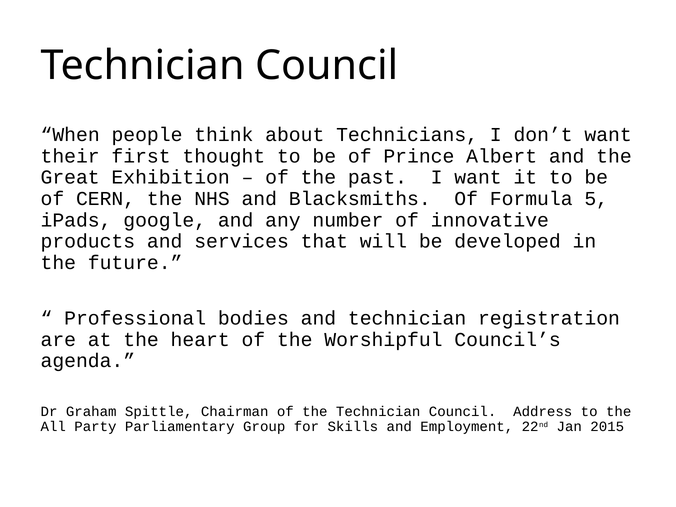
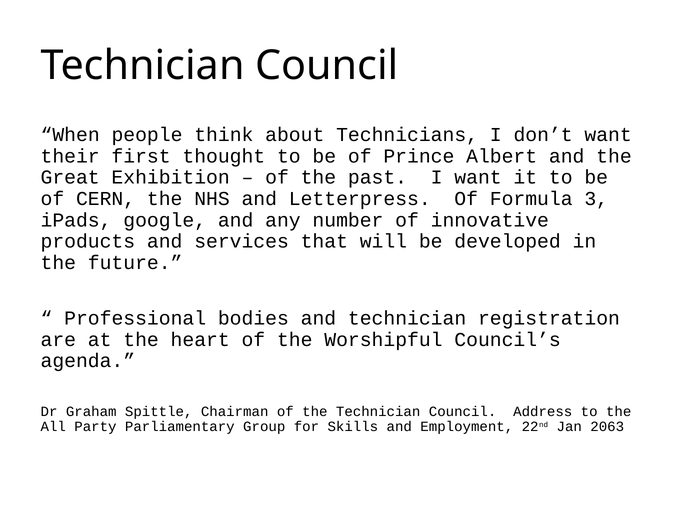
Blacksmiths: Blacksmiths -> Letterpress (360, 199)
5: 5 -> 3 (596, 199)
2015: 2015 -> 2063 (607, 427)
